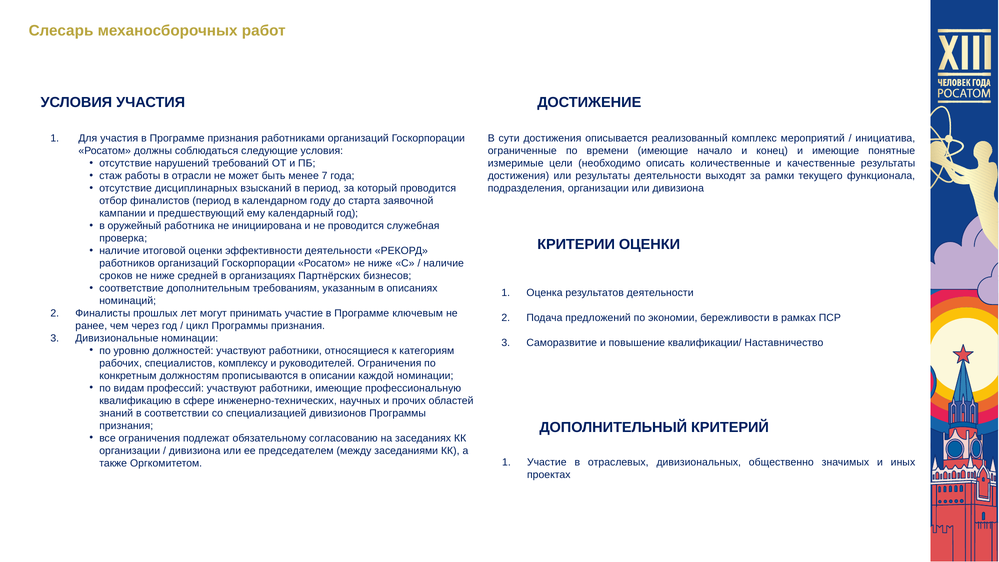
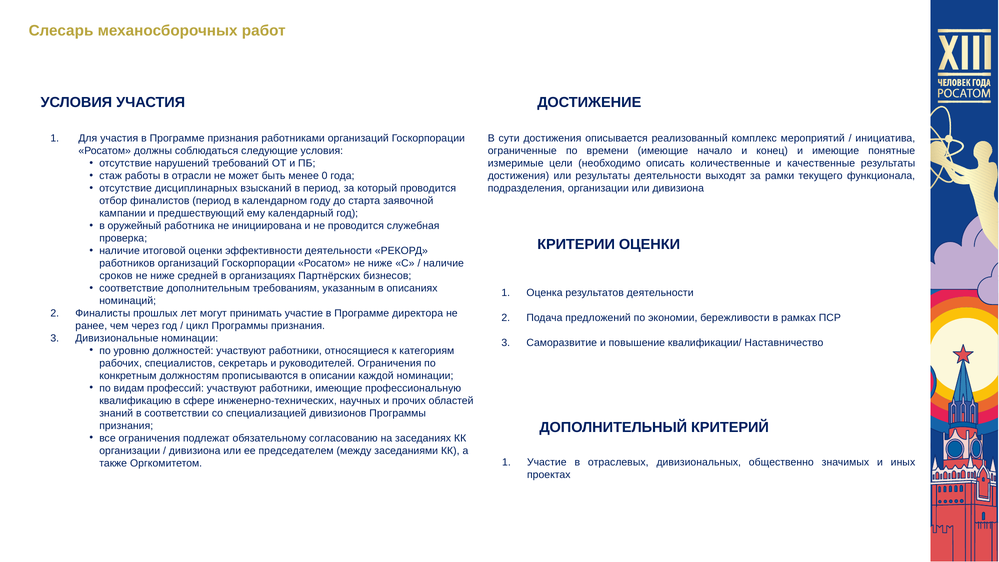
7: 7 -> 0 (325, 176)
ключевым: ключевым -> директора (418, 313)
комплексу: комплексу -> секретарь (243, 363)
